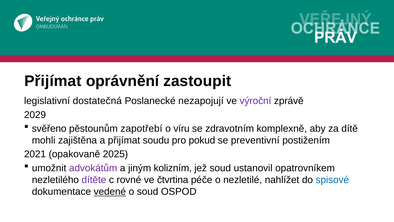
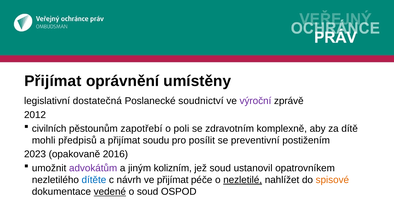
zastoupit: zastoupit -> umístěny (197, 81)
nezapojují: nezapojují -> soudnictví (201, 101)
2029: 2029 -> 2012 (35, 115)
svěřeno: svěřeno -> civilních (49, 128)
víru: víru -> poli (181, 128)
zajištěna: zajištěna -> předpisů (77, 140)
pokud: pokud -> posílit (202, 140)
2021: 2021 -> 2023 (35, 154)
2025: 2025 -> 2016 (115, 154)
dítěte colour: purple -> blue (94, 180)
rovné: rovné -> návrh (129, 180)
ve čtvrtina: čtvrtina -> přijímat (173, 180)
nezletilé underline: none -> present (243, 180)
spisové colour: blue -> orange (332, 180)
